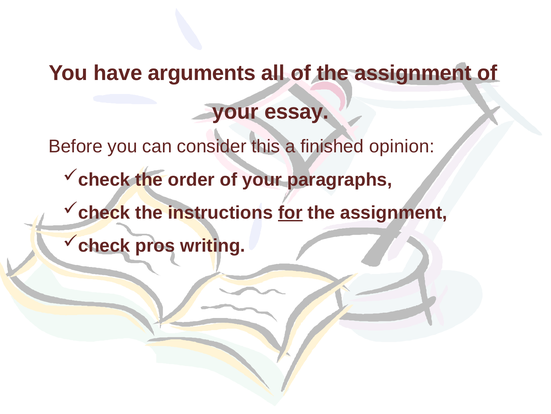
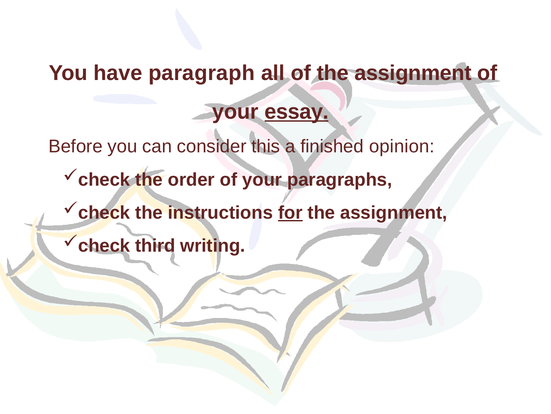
arguments: arguments -> paragraph (202, 73)
essay underline: none -> present (297, 112)
pros: pros -> third (155, 245)
